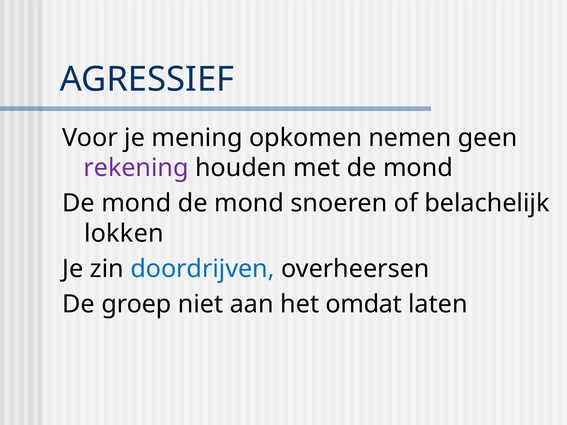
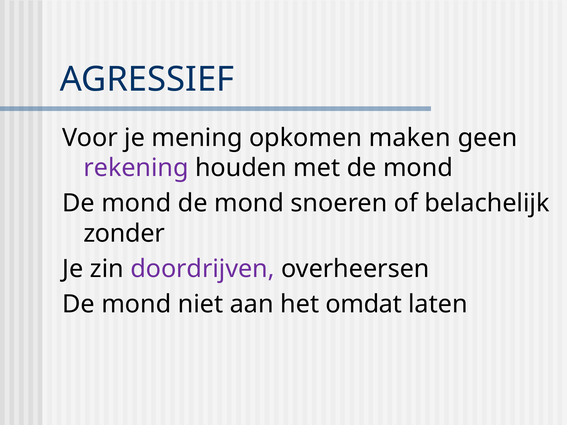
nemen: nemen -> maken (410, 138)
lokken: lokken -> zonder (124, 234)
doordrijven colour: blue -> purple (202, 269)
groep: groep -> mond (136, 304)
